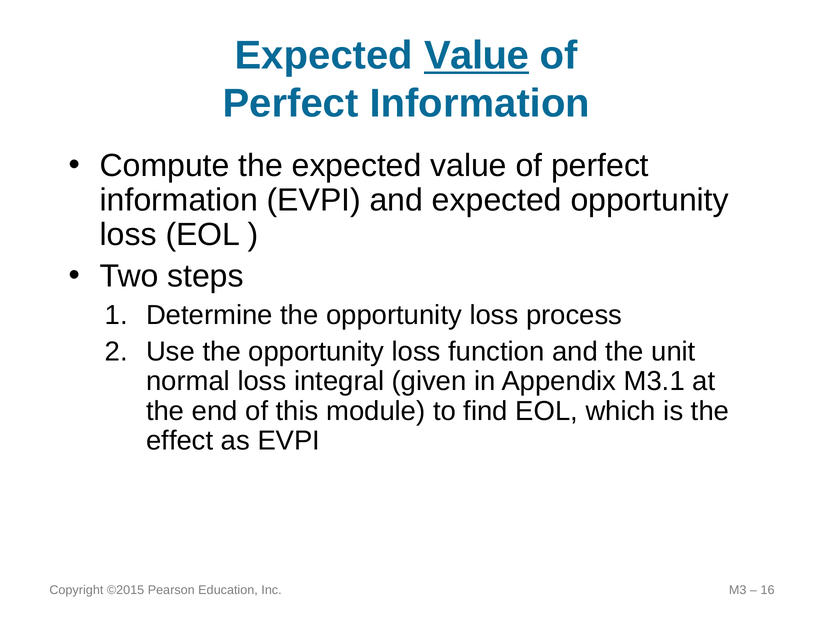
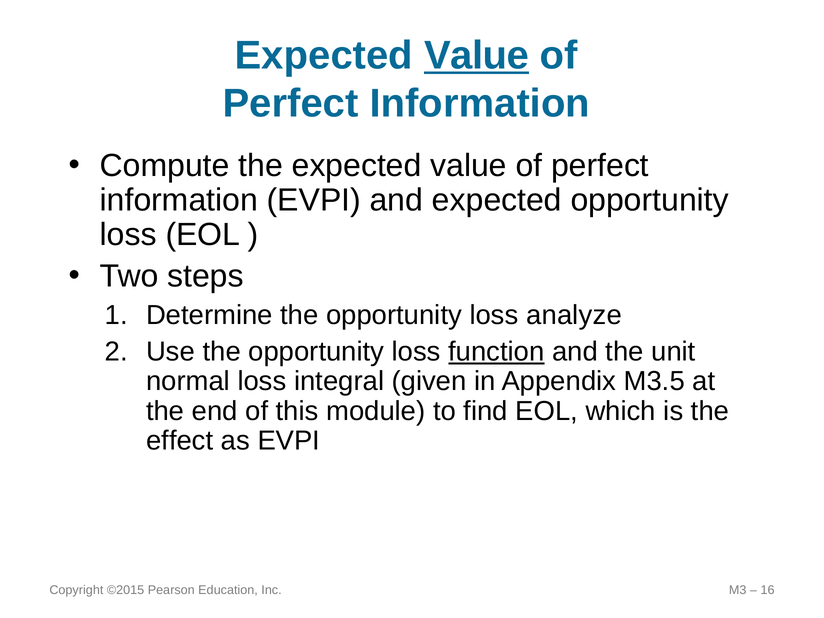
process: process -> analyze (574, 315)
function underline: none -> present (496, 352)
M3.1: M3.1 -> M3.5 (654, 381)
